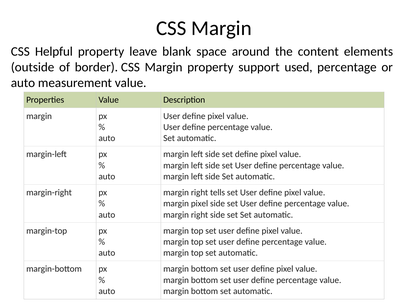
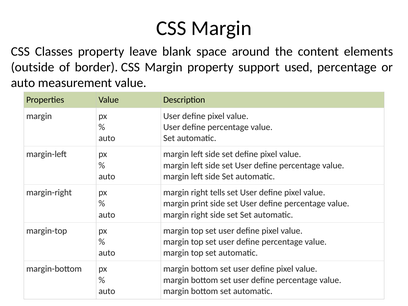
Helpful: Helpful -> Classes (54, 52)
margin pixel: pixel -> print (200, 204)
